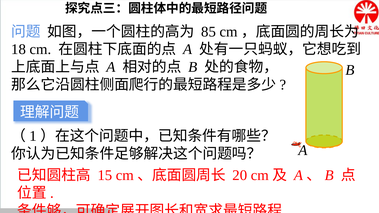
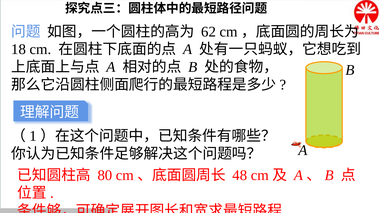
85: 85 -> 62 (209, 32)
15: 15 -> 80 (105, 175)
20: 20 -> 48 (240, 175)
